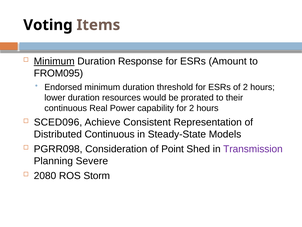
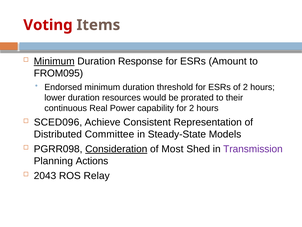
Voting colour: black -> red (48, 25)
Distributed Continuous: Continuous -> Committee (109, 134)
Consideration underline: none -> present (116, 149)
Point: Point -> Most (172, 149)
Severe: Severe -> Actions (92, 161)
2080: 2080 -> 2043 (45, 175)
Storm: Storm -> Relay (97, 175)
